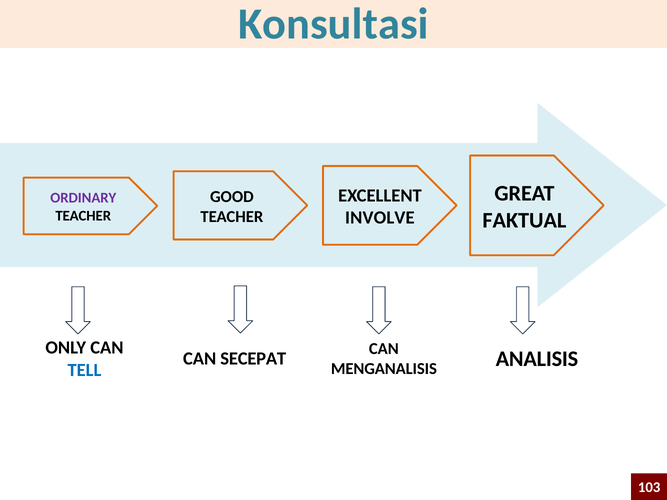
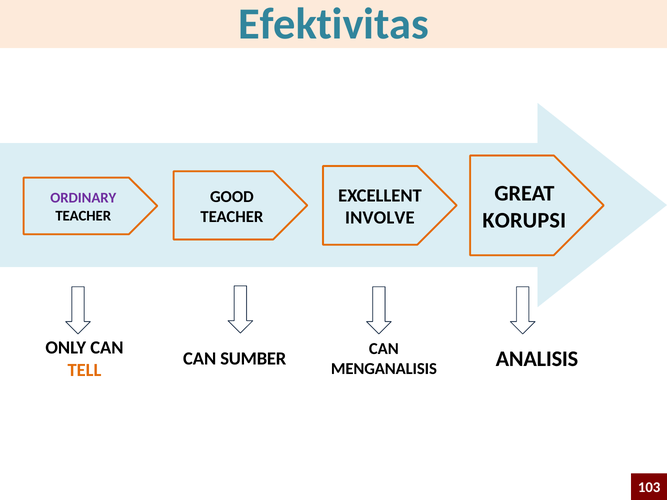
Konsultasi: Konsultasi -> Efektivitas (333, 24)
FAKTUAL: FAKTUAL -> KORUPSI (524, 220)
SECEPAT: SECEPAT -> SUMBER (253, 359)
TELL colour: blue -> orange (84, 370)
